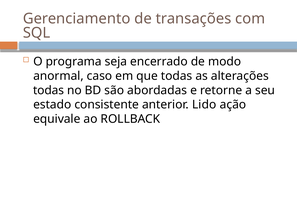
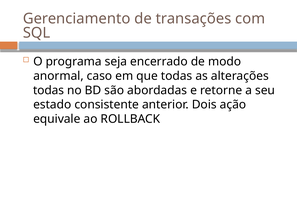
Lido: Lido -> Dois (204, 105)
